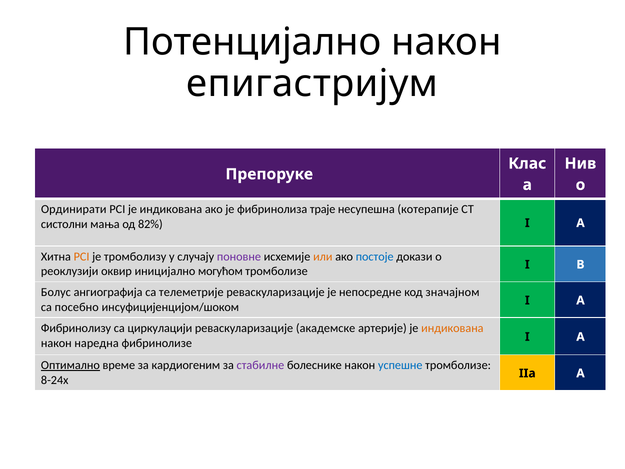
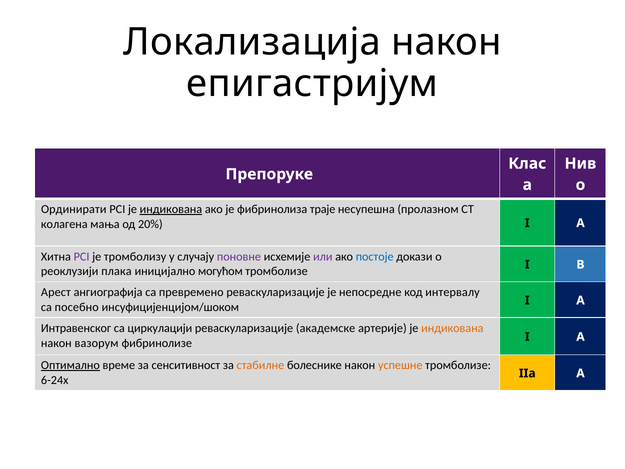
Потенцијално: Потенцијално -> Локализација (252, 42)
индикована underline: none -> present (171, 209)
котерапије: котерапије -> пролазном (428, 209)
систолни: систолни -> колагена (64, 224)
82%: 82% -> 20% (150, 224)
PCI colour: orange -> purple (82, 256)
или colour: orange -> purple (323, 256)
оквир: оквир -> плака (116, 271)
Болус: Болус -> Арест (56, 292)
телеметрије: телеметрије -> превремено (191, 292)
значајном: значајном -> интервалу (453, 292)
Фибринолизу: Фибринолизу -> Интравенског (76, 328)
наредна: наредна -> вазорум (97, 343)
кардиогеним: кардиогеним -> сенситивност (186, 365)
стабилне colour: purple -> orange (260, 365)
успешне colour: blue -> orange (400, 365)
8-24х: 8-24х -> 6-24х (55, 380)
